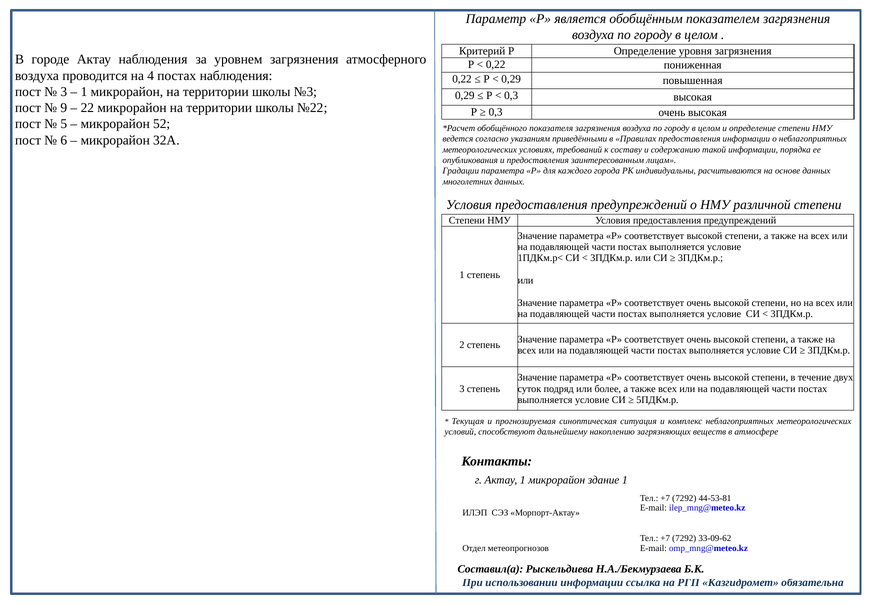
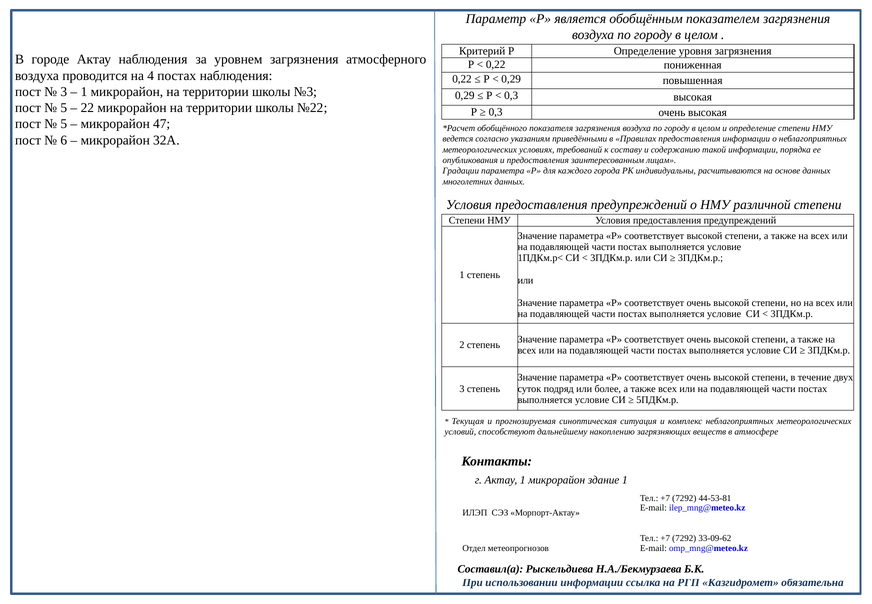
9: 9 -> 5 (64, 108)
52: 52 -> 47 (162, 124)
